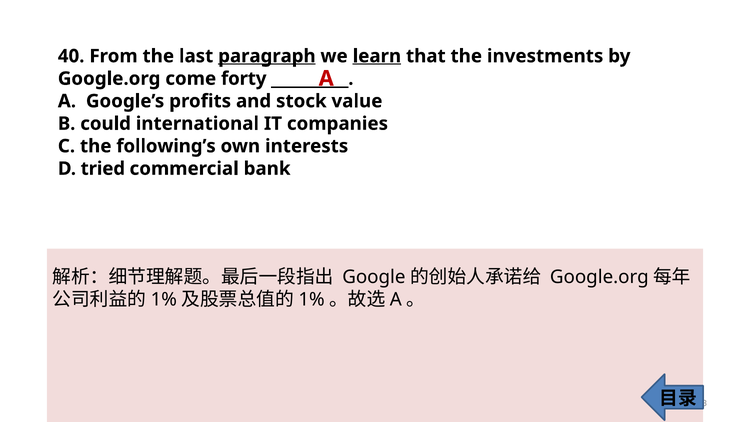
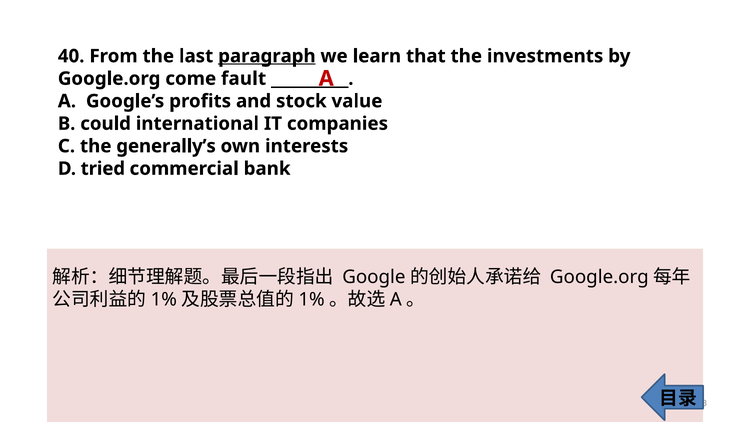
learn underline: present -> none (377, 56)
forty: forty -> fault (244, 79)
following’s: following’s -> generally’s (166, 146)
